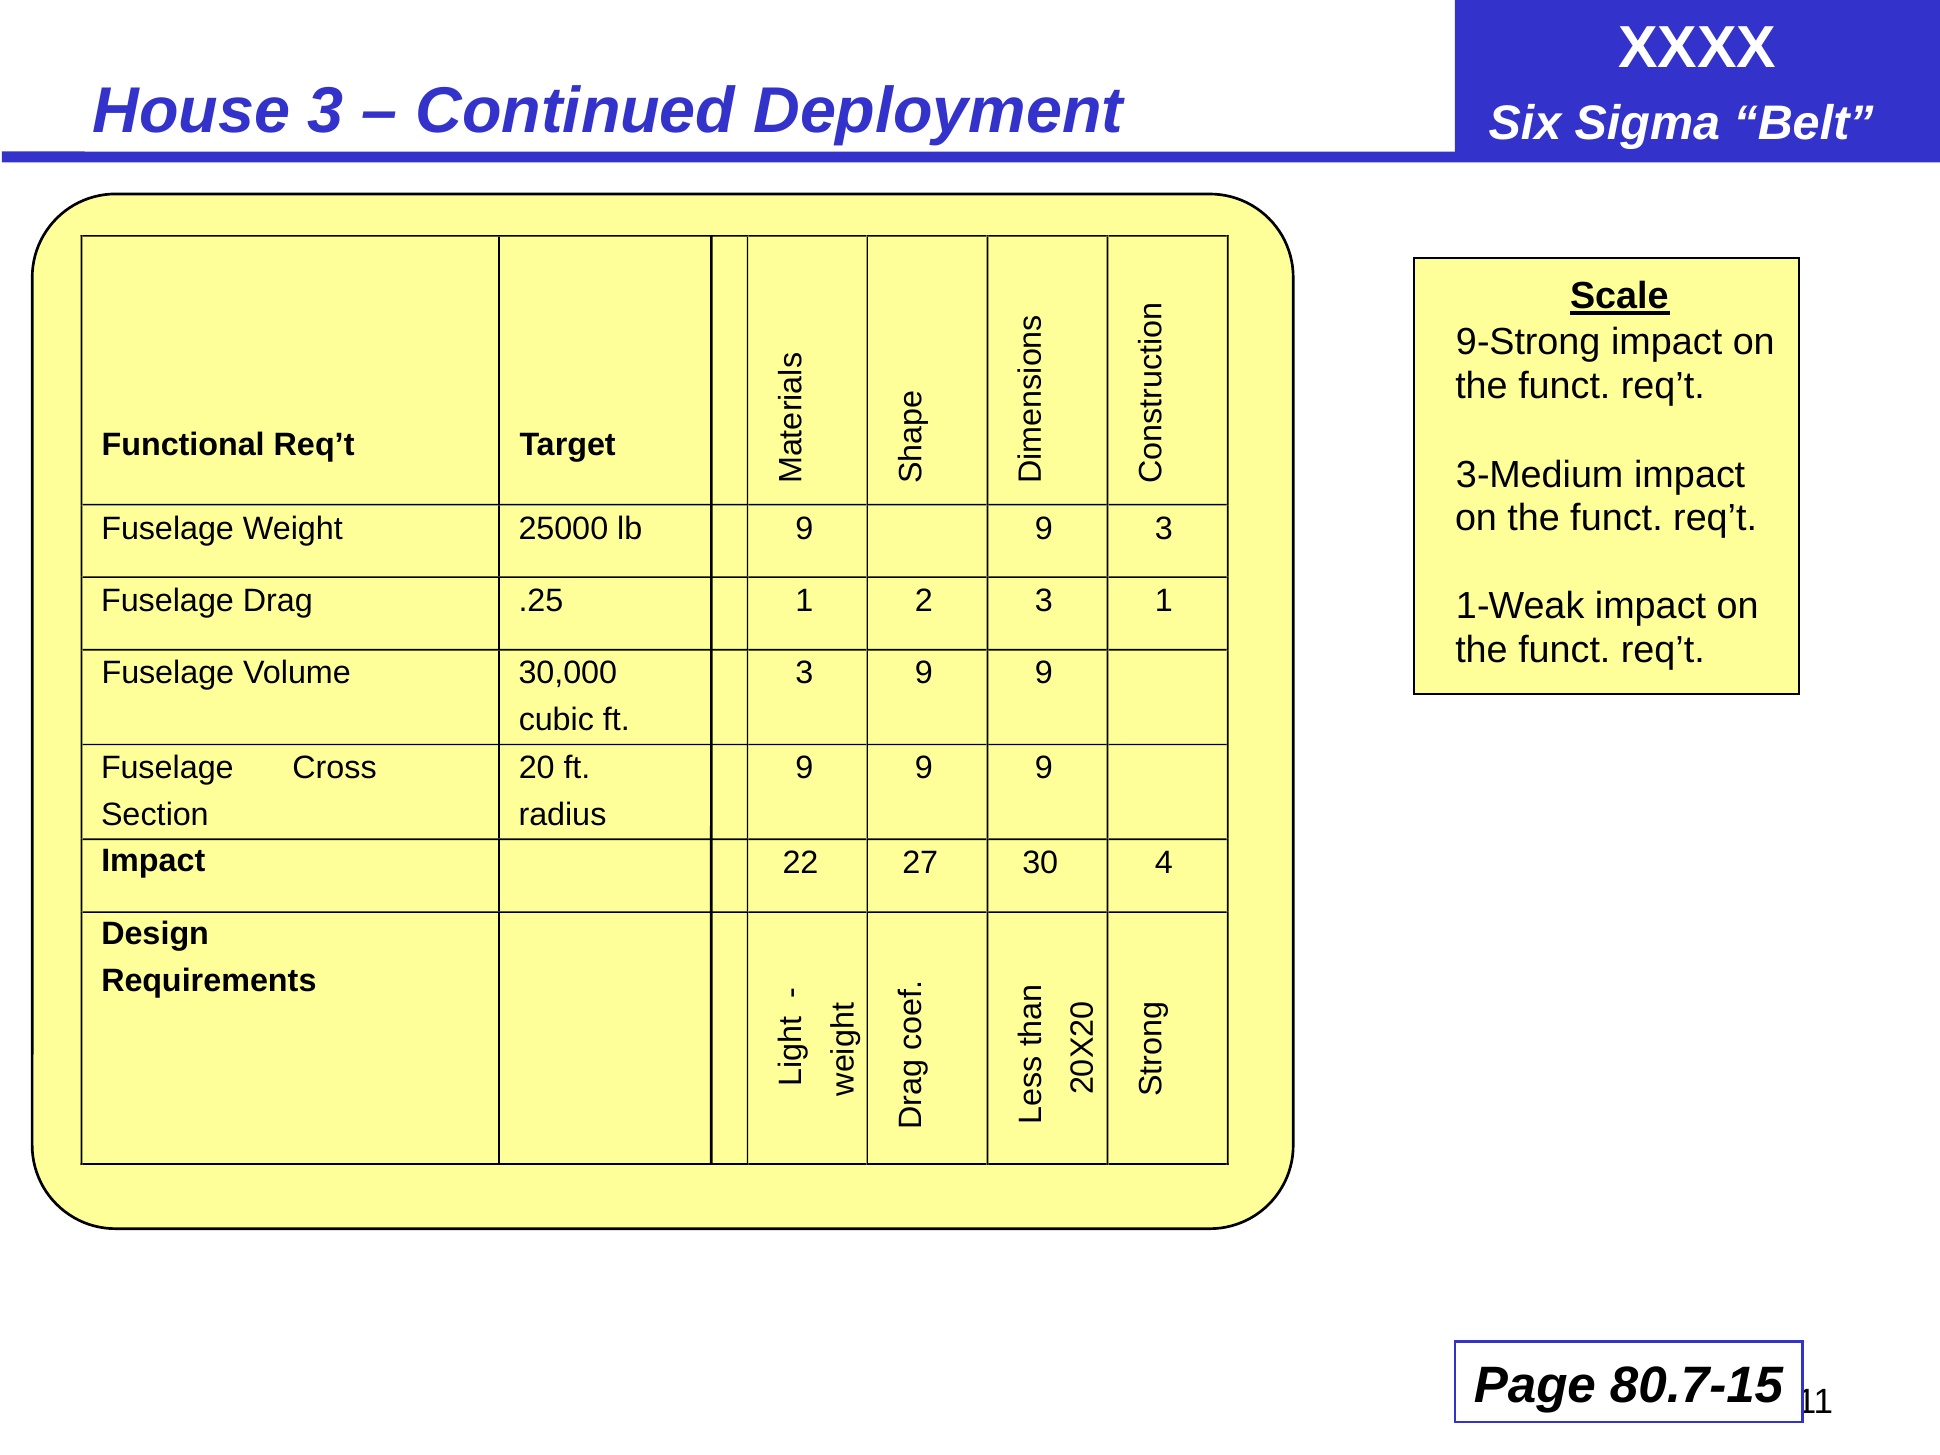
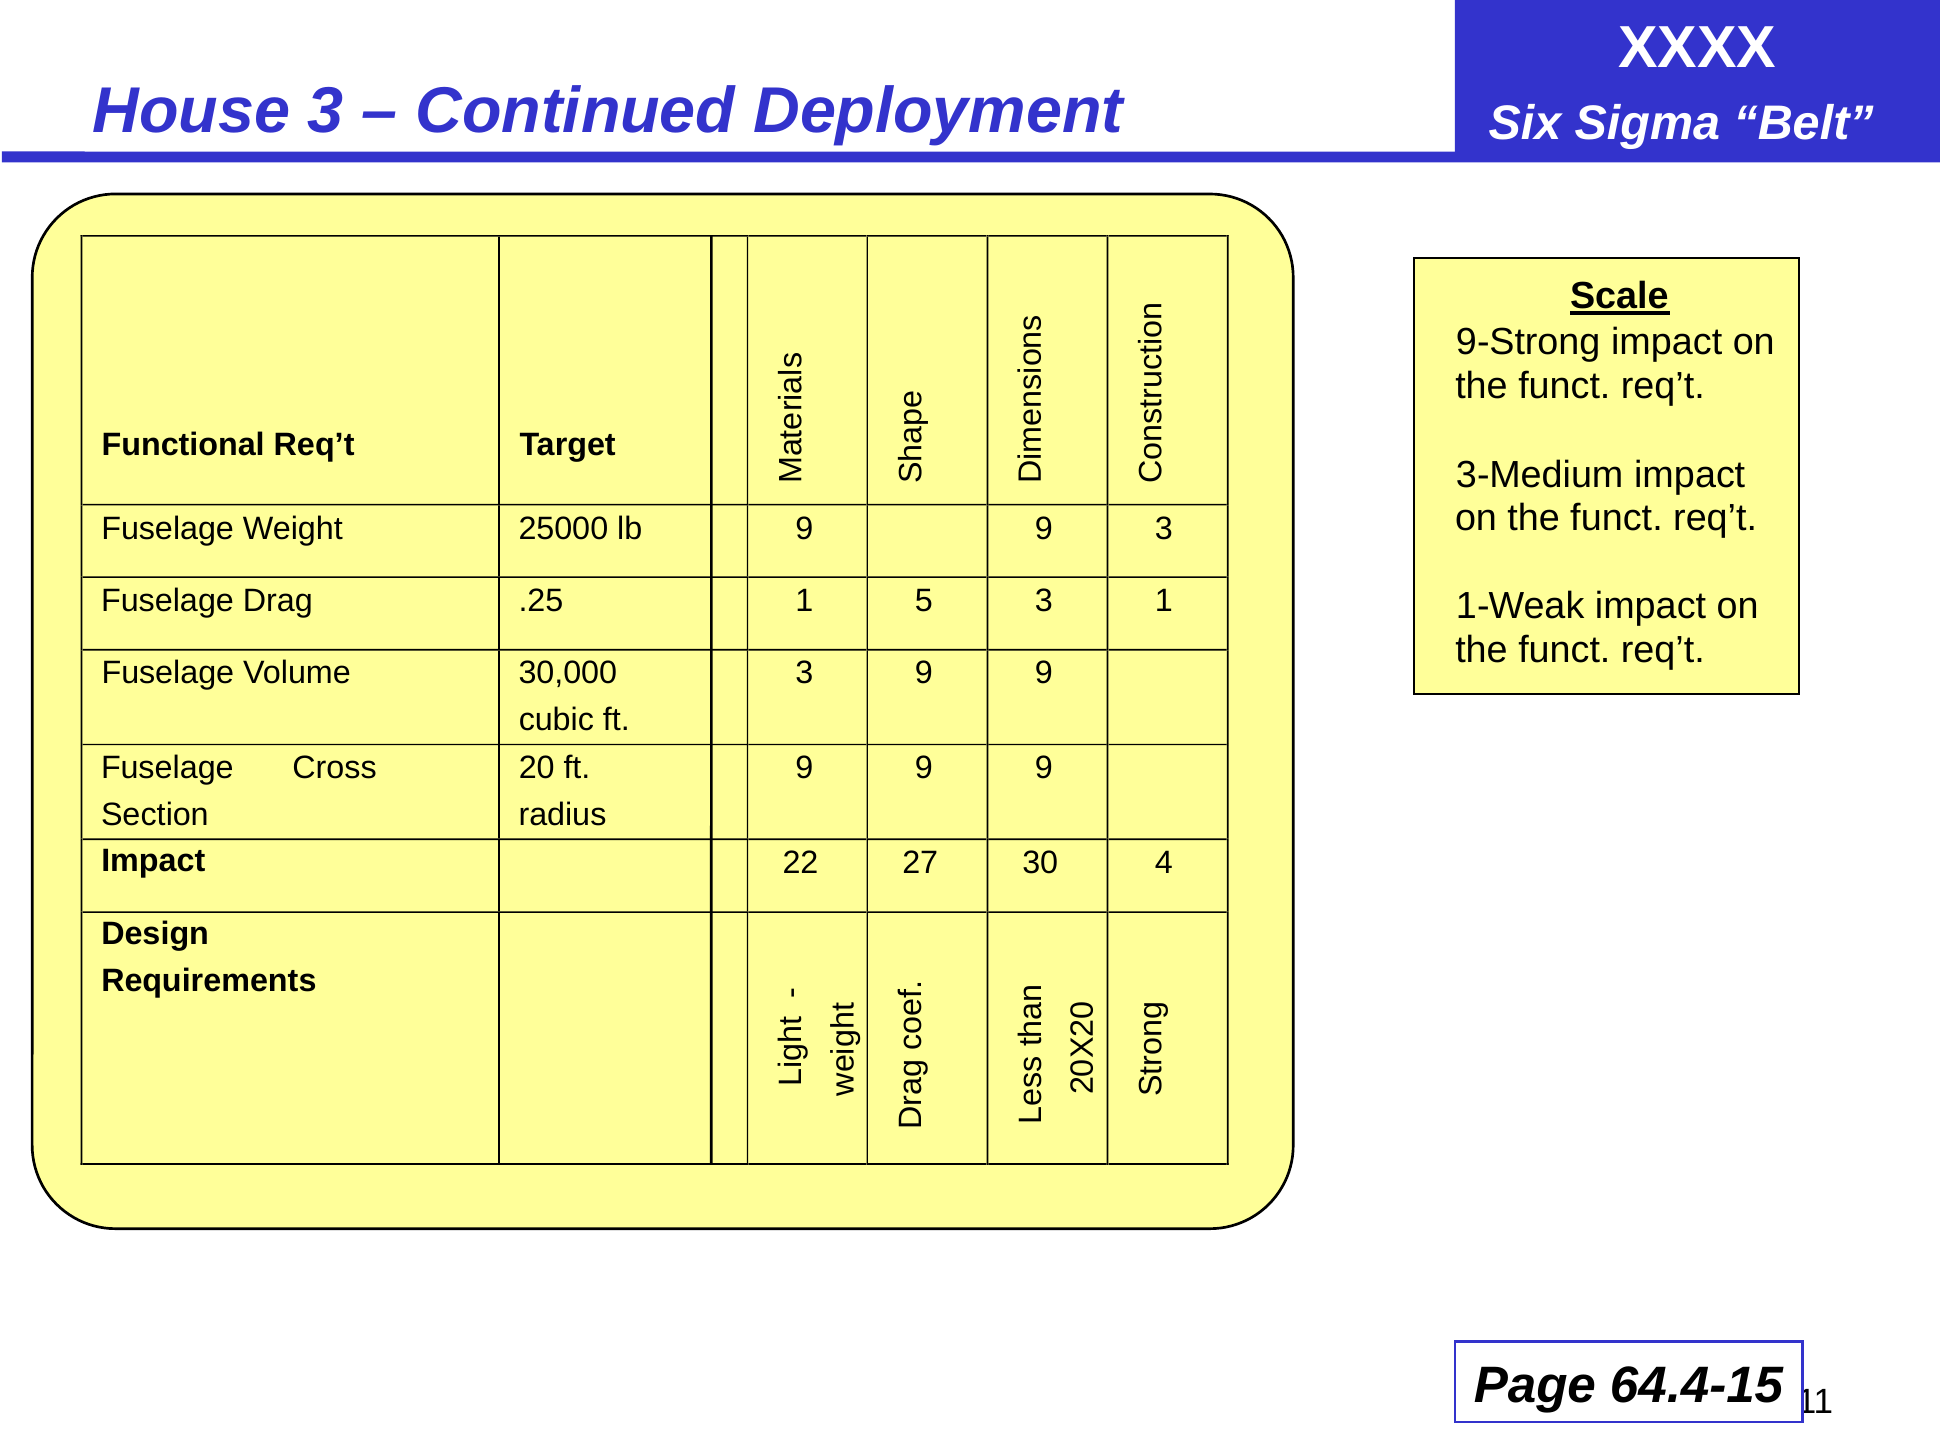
1 2: 2 -> 5 (924, 601)
80.7-15: 80.7-15 -> 64.4-15 (1697, 1386)
